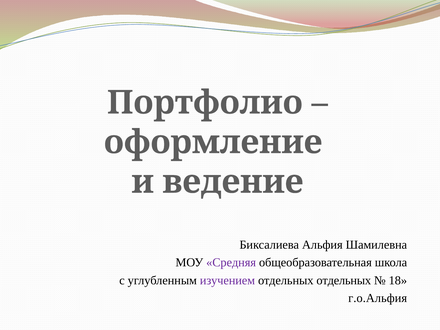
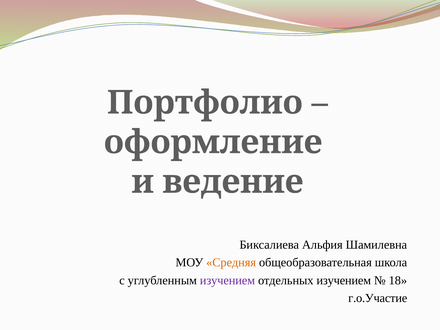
Средняя colour: purple -> orange (231, 262)
отдельных отдельных: отдельных -> изучением (344, 280)
г.о.Альфия: г.о.Альфия -> г.о.Участие (378, 298)
